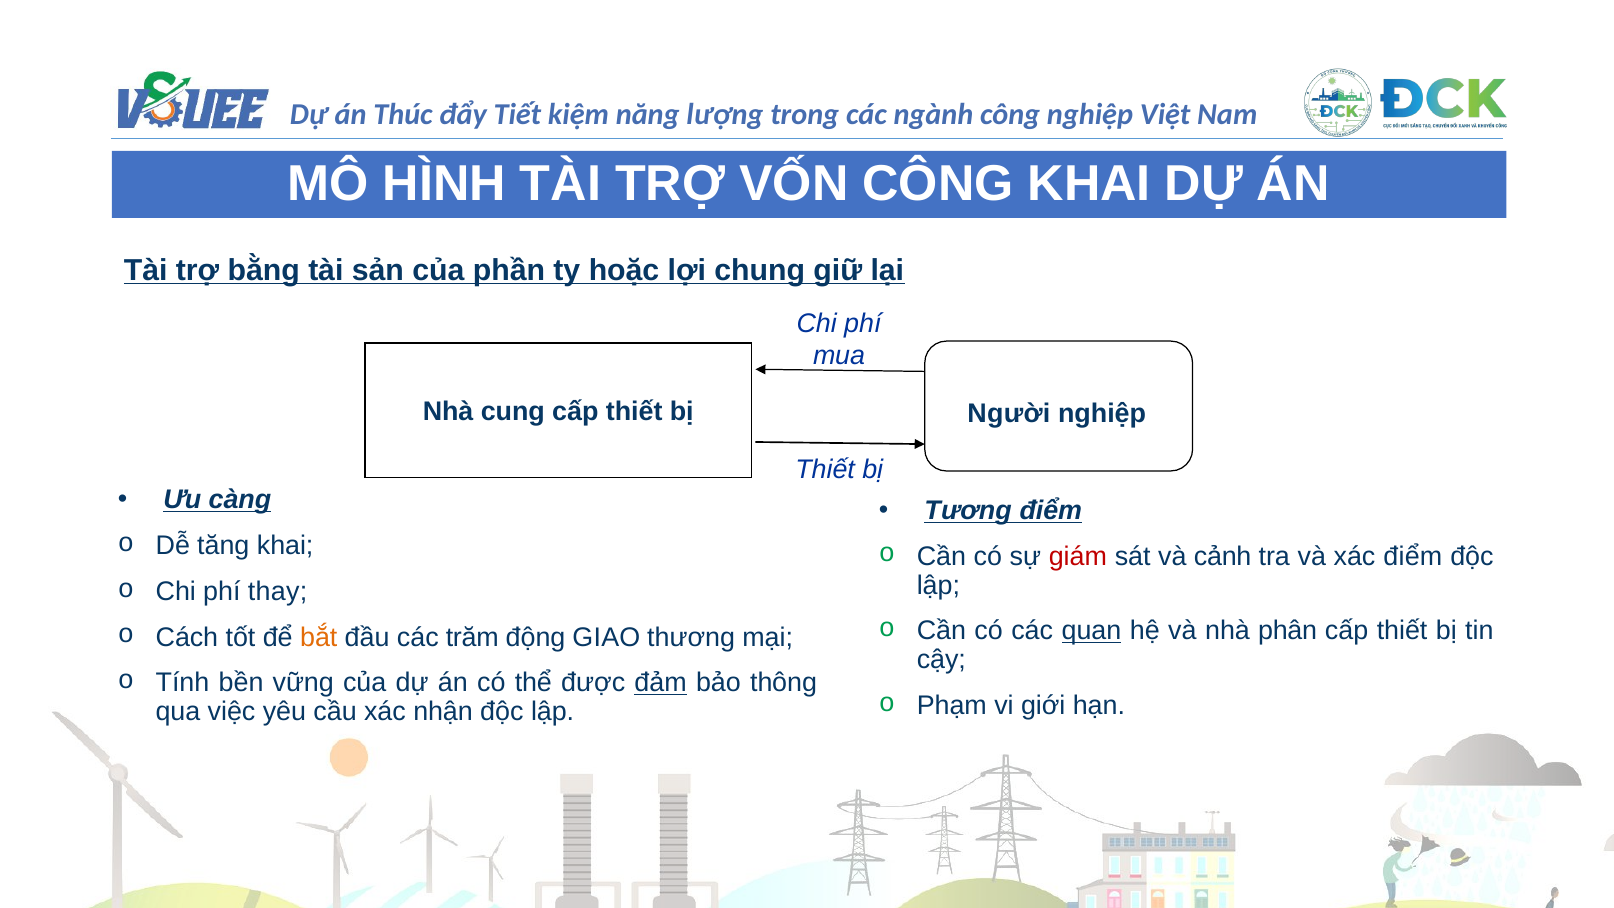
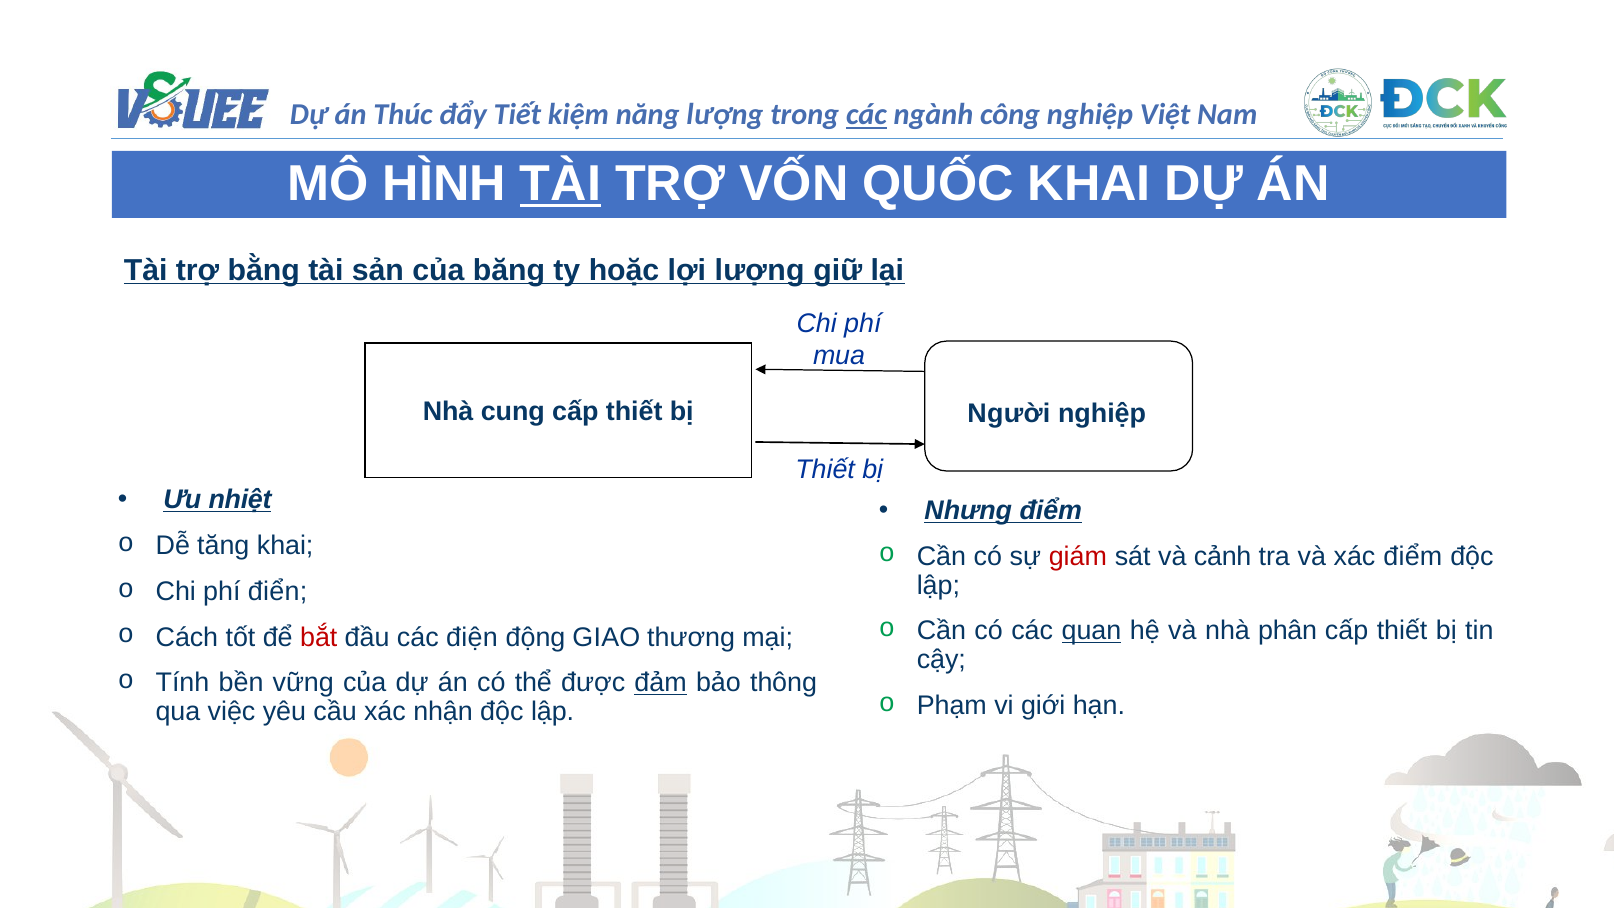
các underline: none -> present (866, 115)
TÀI underline: none -> present (560, 184)
VỐN CÔNG: CÔNG -> QUỐC (938, 184)
phần: phần -> băng (509, 270)
lợi chung: chung -> lượng (760, 270)
càng: càng -> nhiệt (240, 500)
Tương: Tương -> Nhưng (968, 510)
thay: thay -> điển (278, 591)
bắt colour: orange -> red (319, 637)
trăm: trăm -> điện (472, 637)
